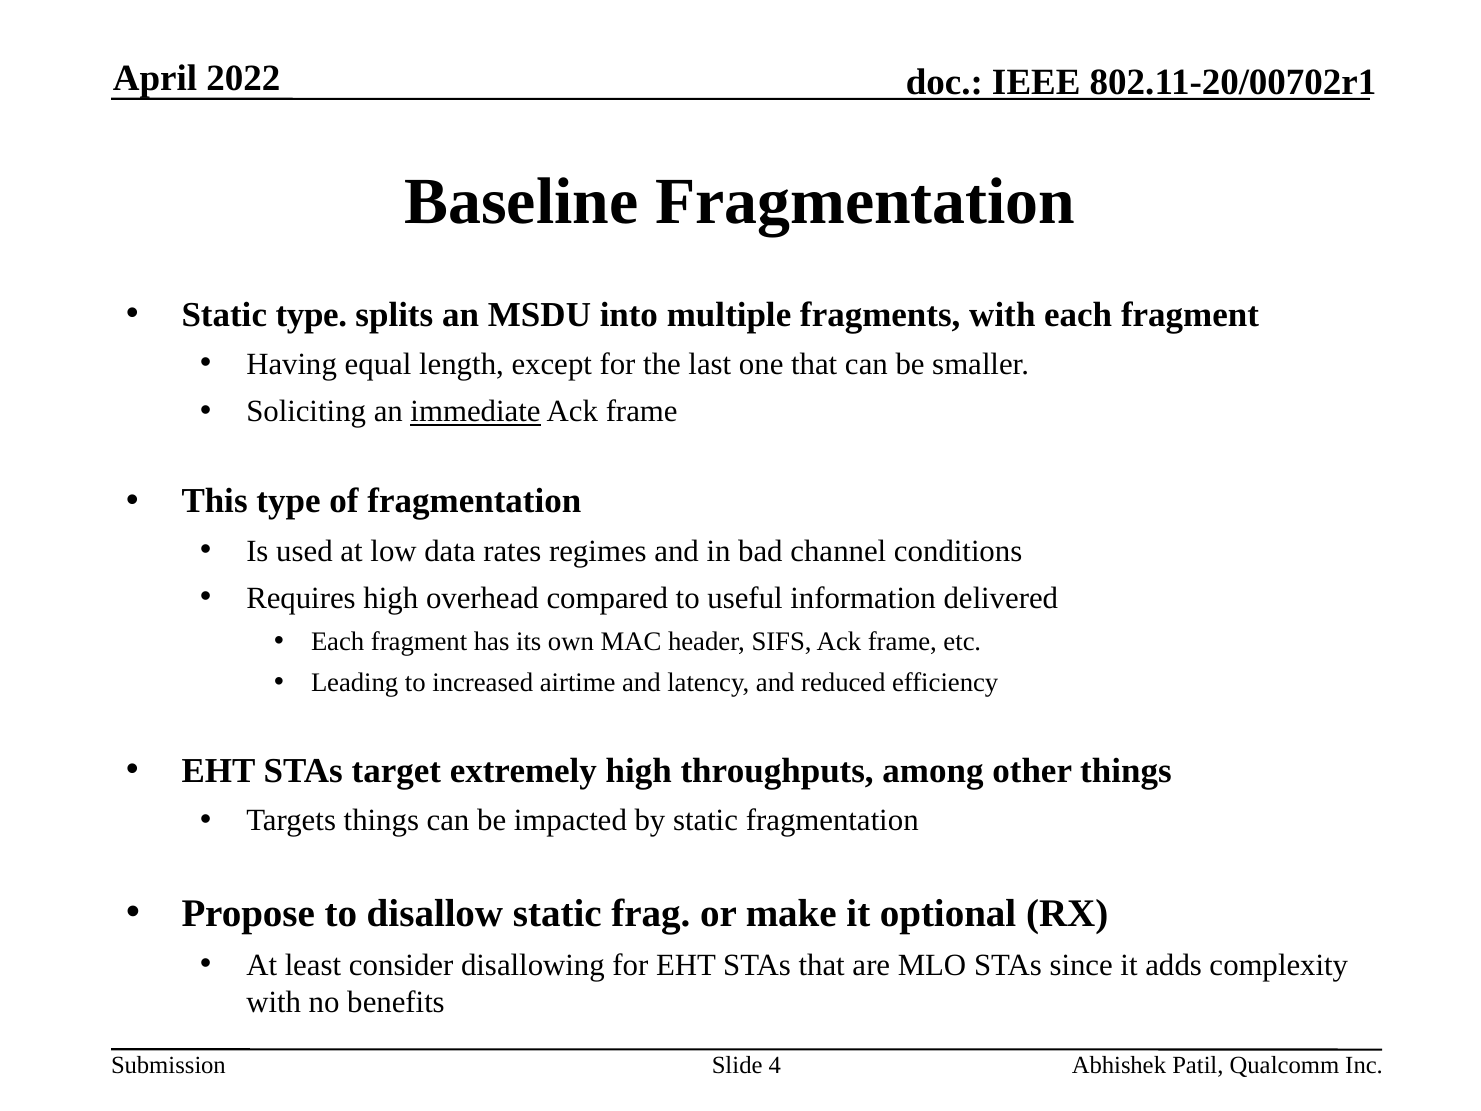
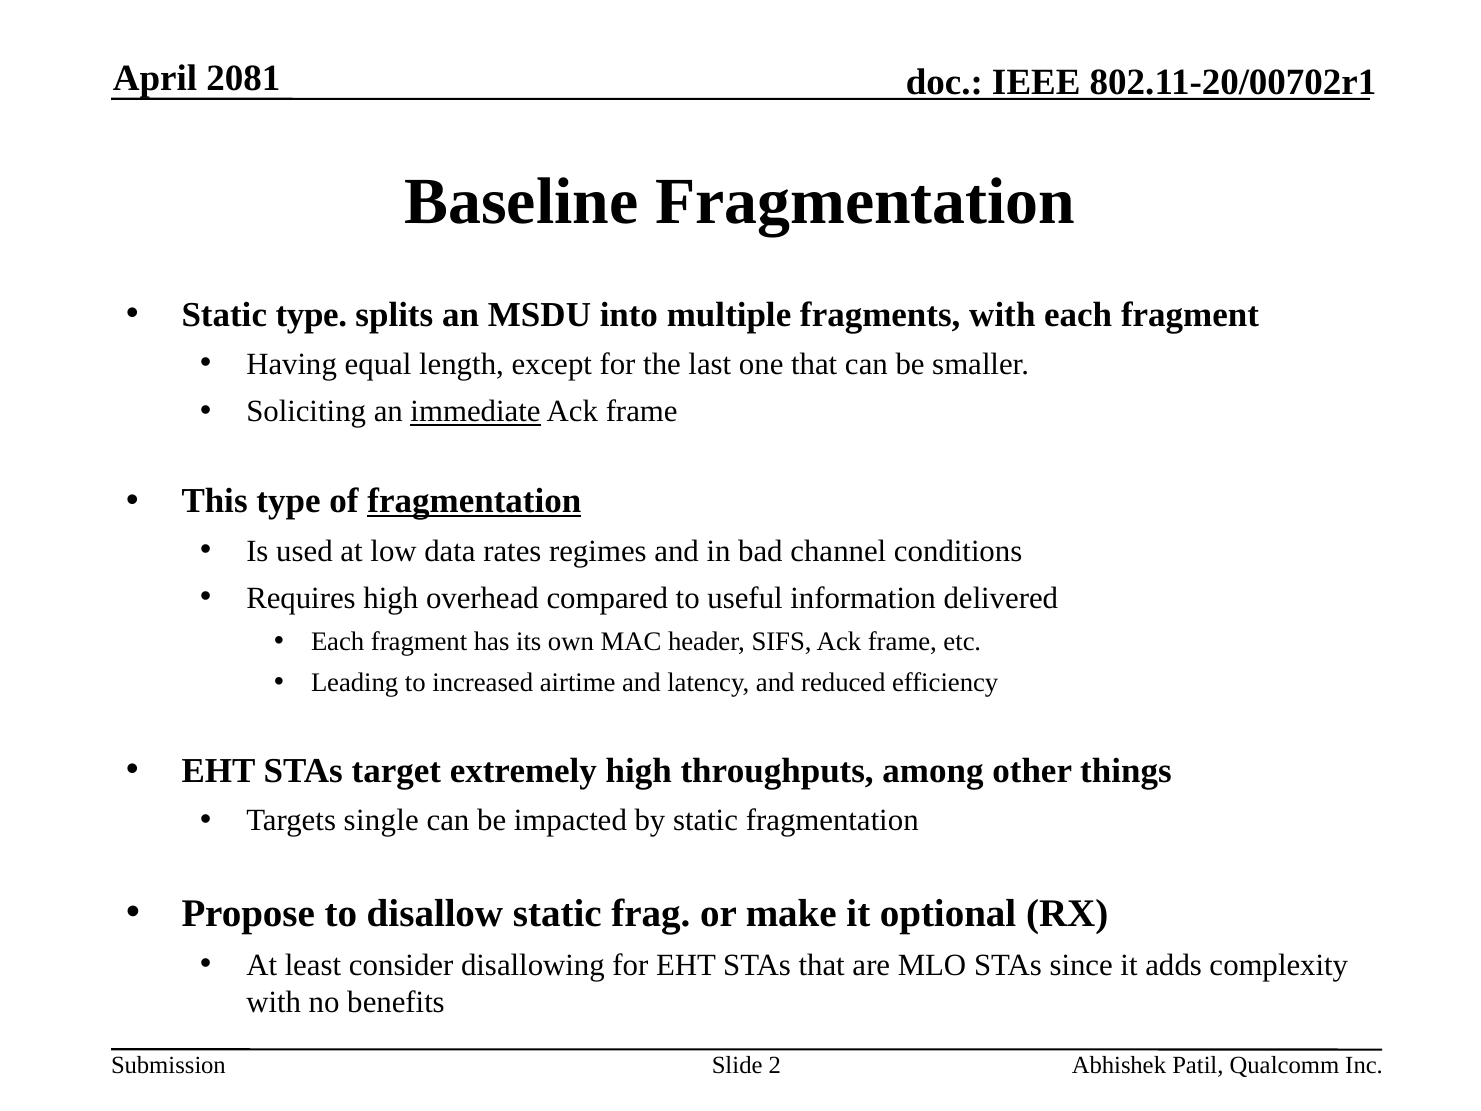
2022: 2022 -> 2081 (243, 79)
fragmentation underline: none -> present (474, 501)
Targets things: things -> single (381, 820)
4: 4 -> 2 (775, 1065)
